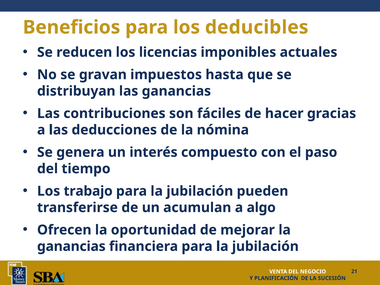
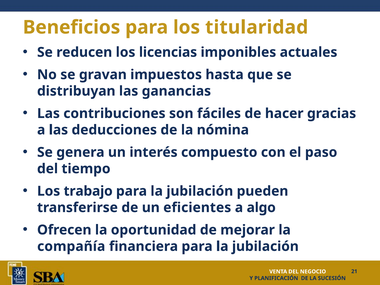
deducibles: deducibles -> titularidad (257, 27)
acumulan: acumulan -> eficientes (197, 208)
ganancias: ganancias -> compañía (71, 246)
